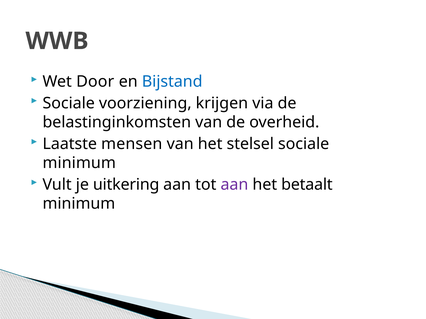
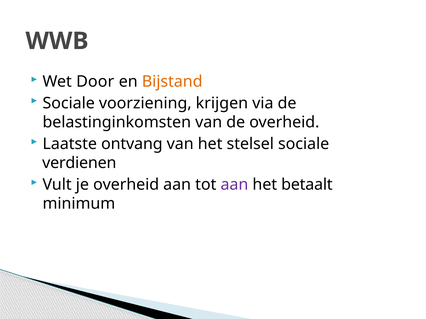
Bijstand colour: blue -> orange (172, 82)
mensen: mensen -> ontvang (132, 144)
minimum: minimum -> verdienen (79, 163)
je uitkering: uitkering -> overheid (126, 185)
